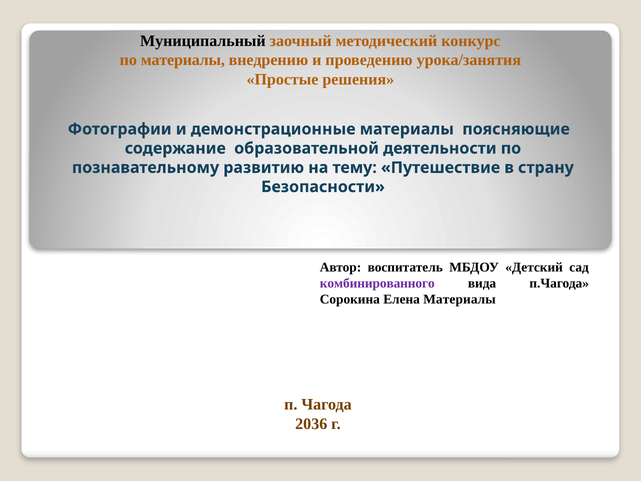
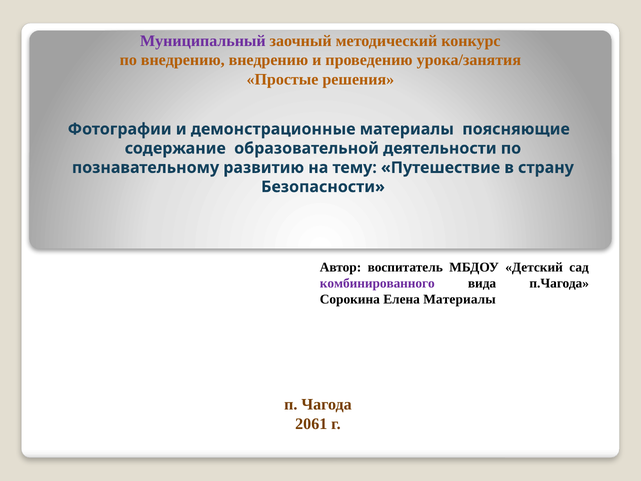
Муниципальный colour: black -> purple (203, 41)
по материалы: материалы -> внедрению (183, 60)
2036: 2036 -> 2061 (311, 424)
